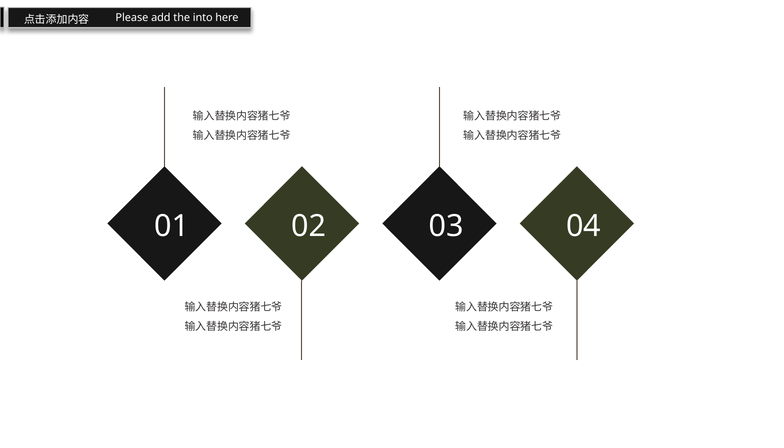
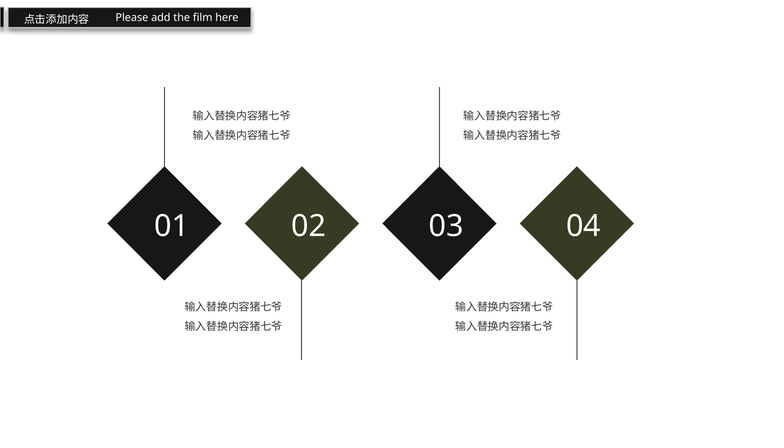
into: into -> film (203, 18)
